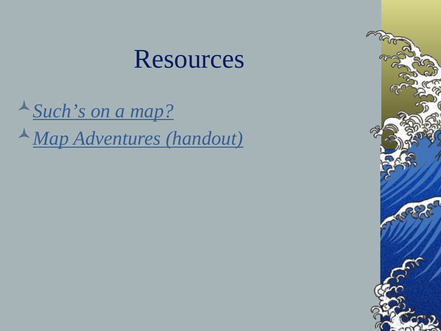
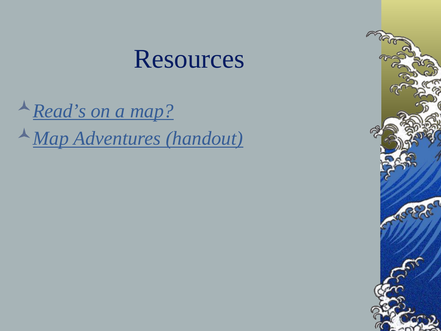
Such’s: Such’s -> Read’s (60, 111)
